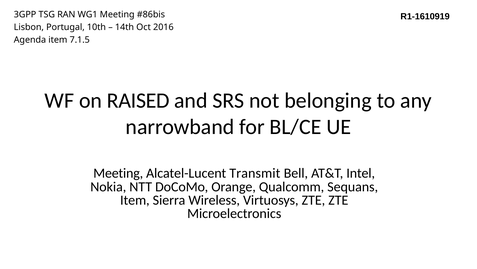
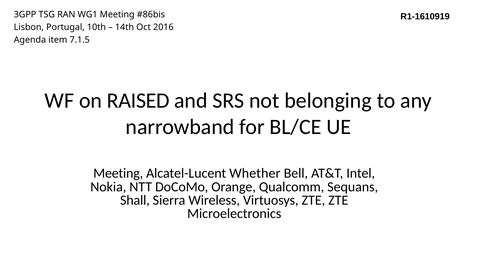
Transmit: Transmit -> Whether (255, 173)
Item: Item -> Shall (135, 200)
